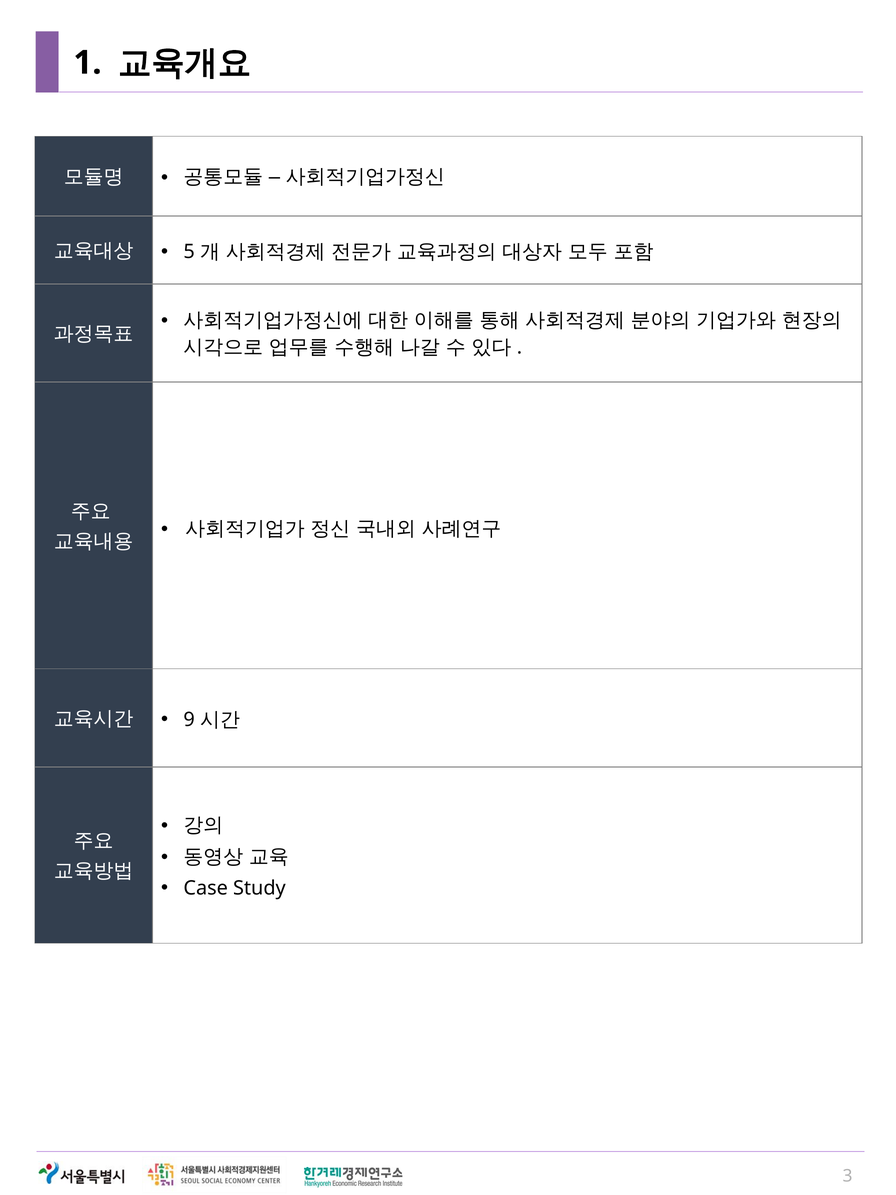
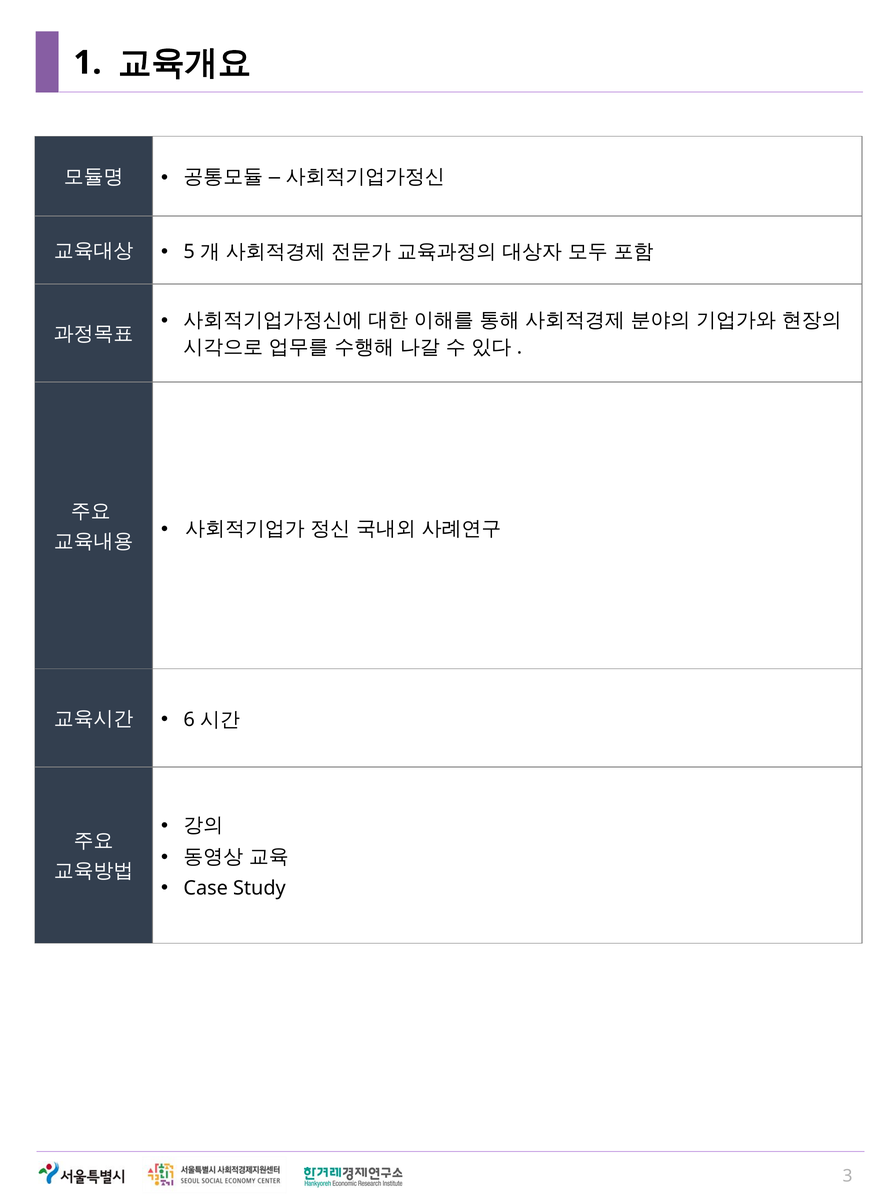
9: 9 -> 6 (189, 719)
